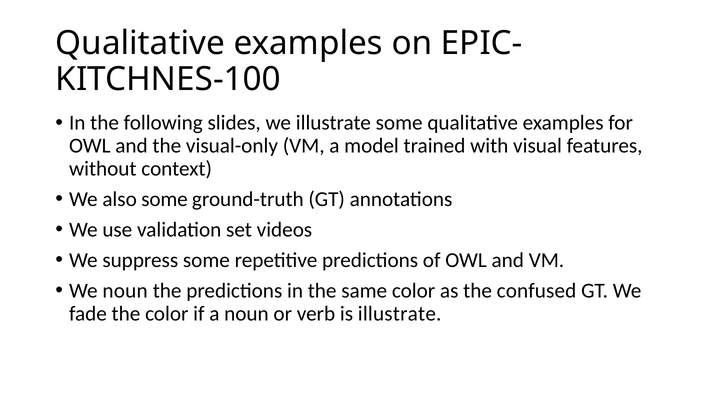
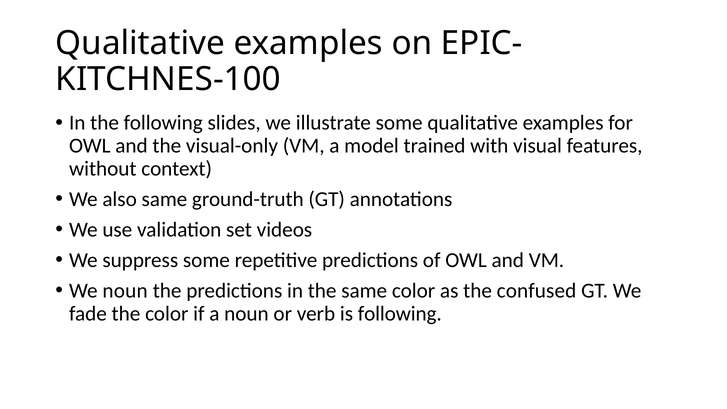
also some: some -> same (164, 199)
is illustrate: illustrate -> following (400, 314)
